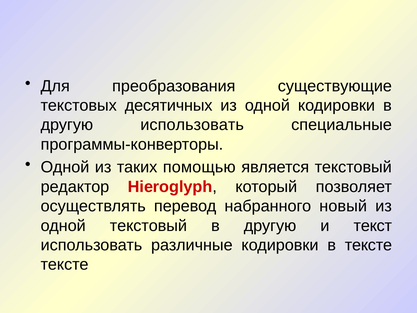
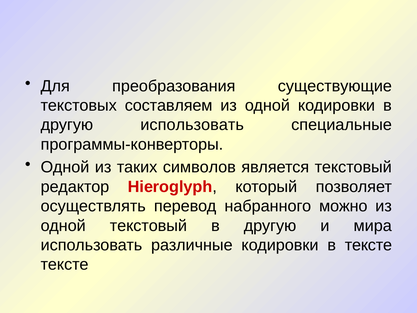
десятичных: десятичных -> составляем (169, 105)
помощью: помощью -> символов (199, 167)
новый: новый -> можно (343, 206)
текст: текст -> мира (373, 225)
